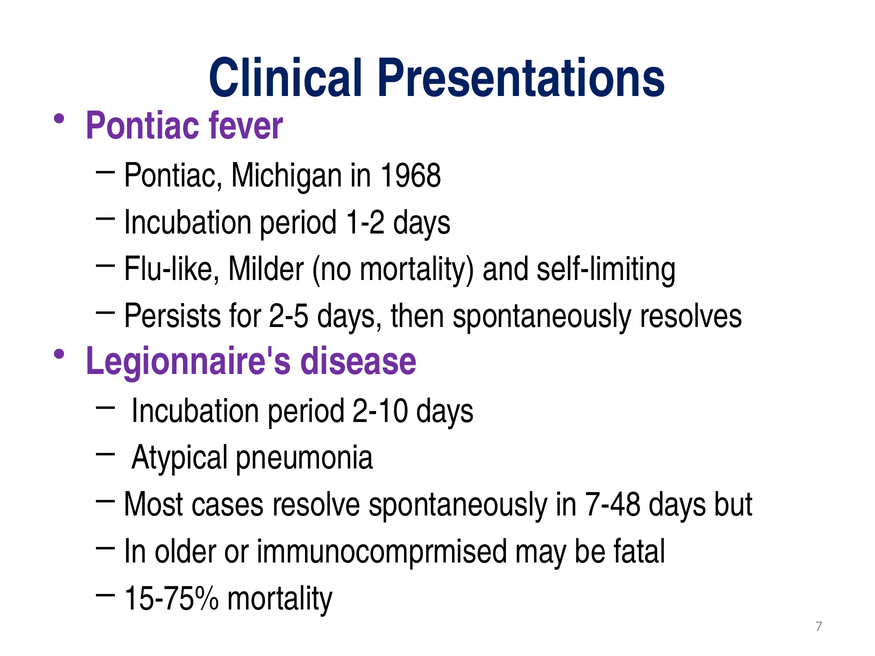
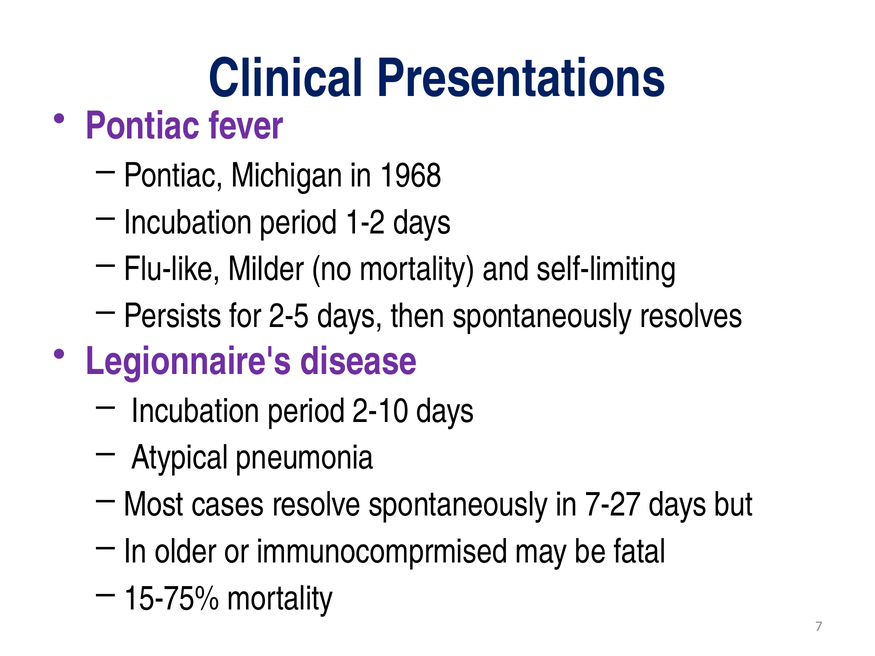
7-48: 7-48 -> 7-27 (613, 505)
